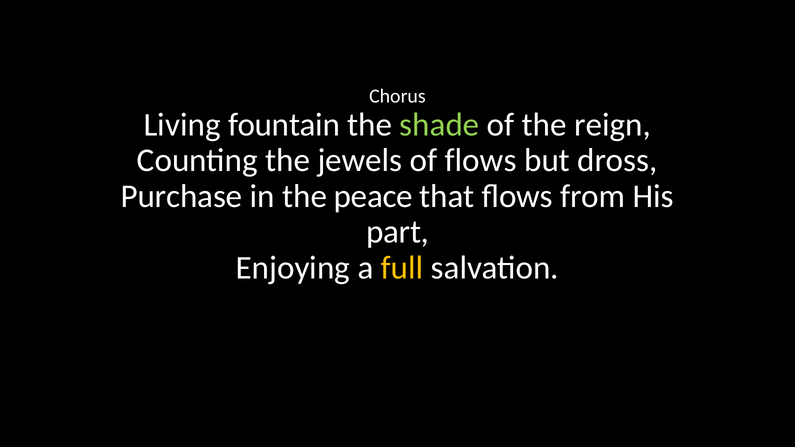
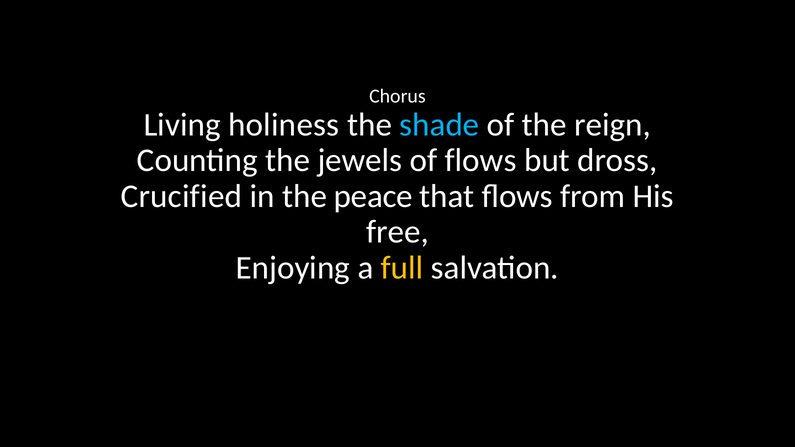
fountain: fountain -> holiness (284, 125)
shade colour: light green -> light blue (439, 125)
Purchase: Purchase -> Crucified (181, 196)
part: part -> free (397, 232)
